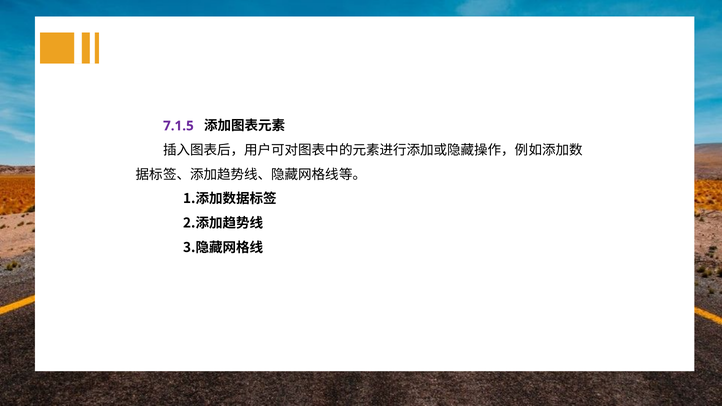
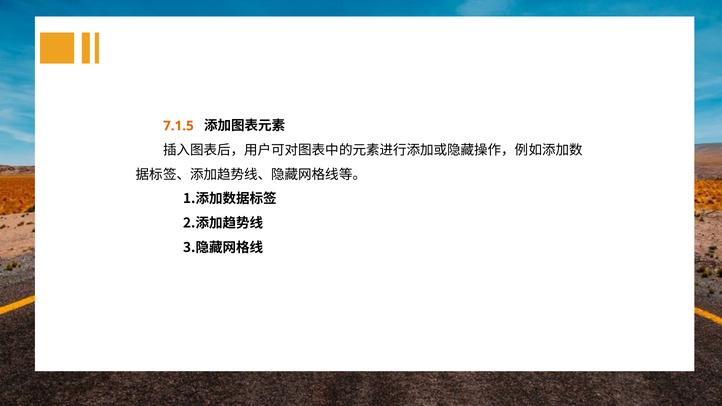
7.1.5 colour: purple -> orange (178, 126)
